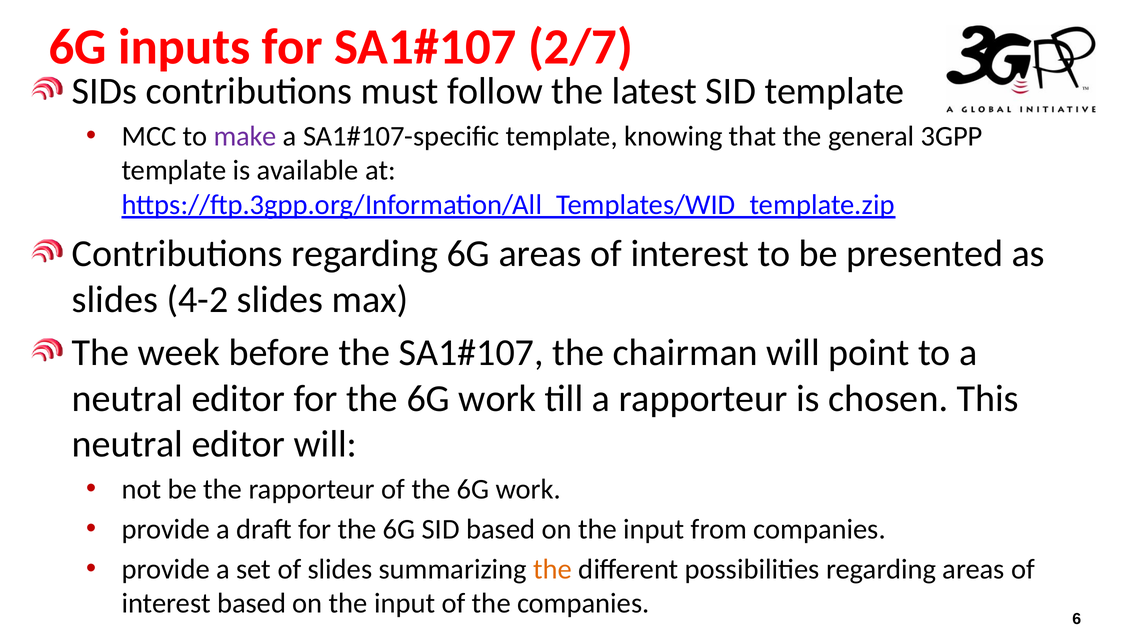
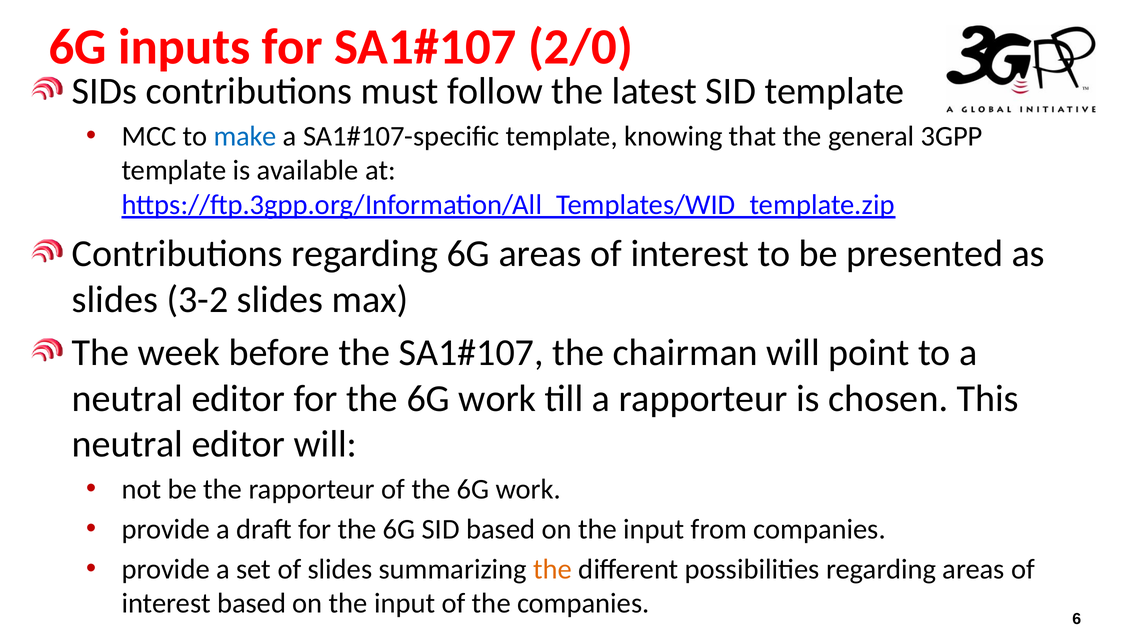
2/7: 2/7 -> 2/0 (581, 47)
make colour: purple -> blue (245, 136)
4-2: 4-2 -> 3-2 (197, 299)
